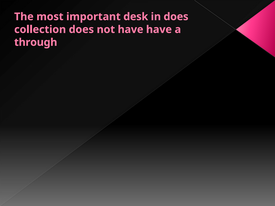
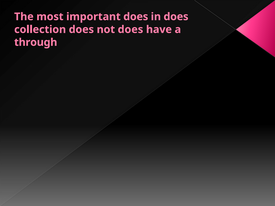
important desk: desk -> does (136, 17)
not have: have -> does (130, 30)
